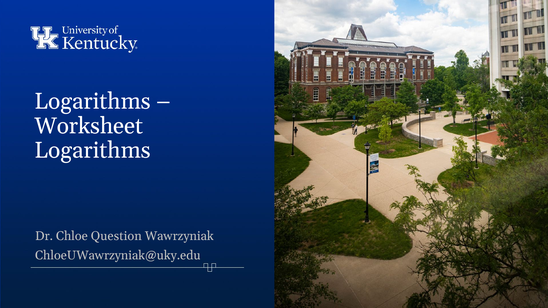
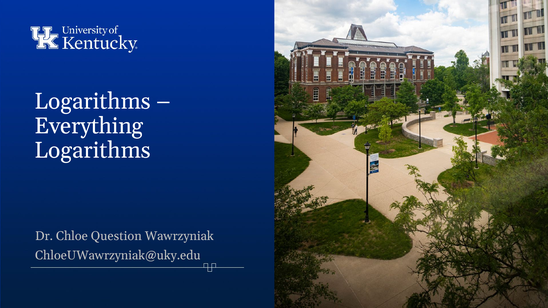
Worksheet: Worksheet -> Everything (89, 126)
